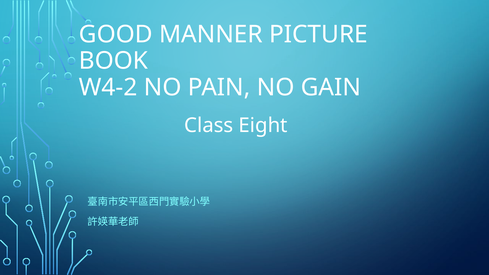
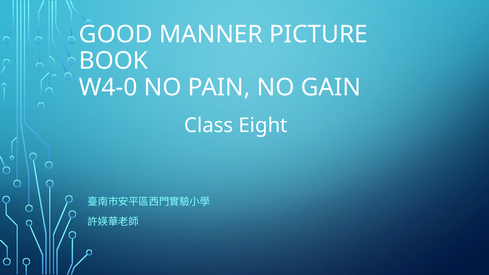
W4-2: W4-2 -> W4-0 (108, 87)
